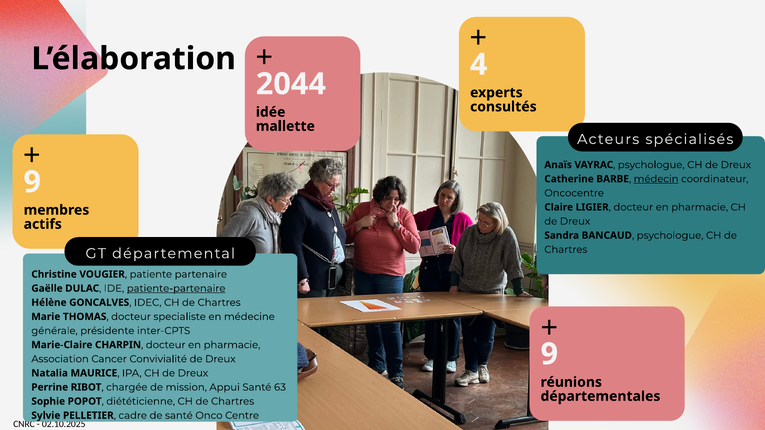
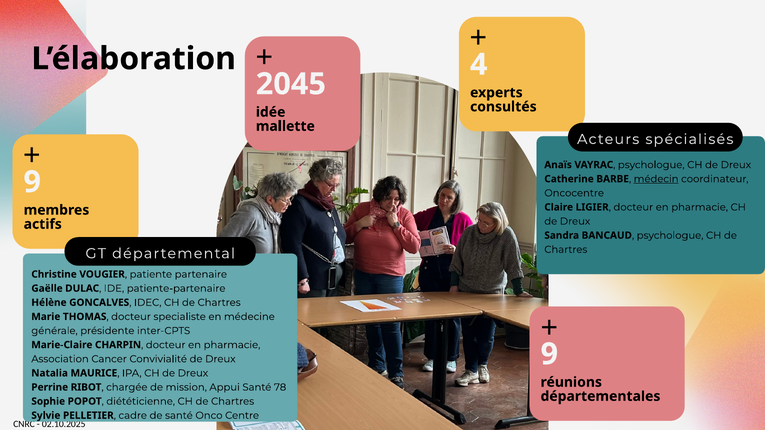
2044: 2044 -> 2045 (291, 84)
patiente-partenaire underline: present -> none (176, 289)
63: 63 -> 78 (280, 387)
